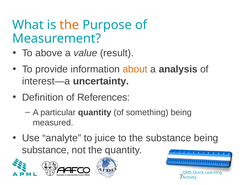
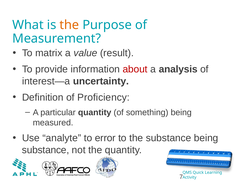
above: above -> matrix (49, 53)
about colour: orange -> red (135, 69)
References: References -> Proficiency (104, 98)
juice: juice -> error (105, 138)
